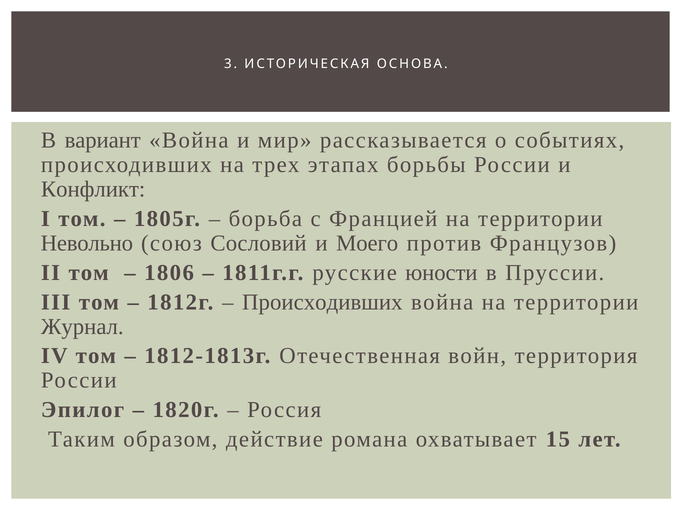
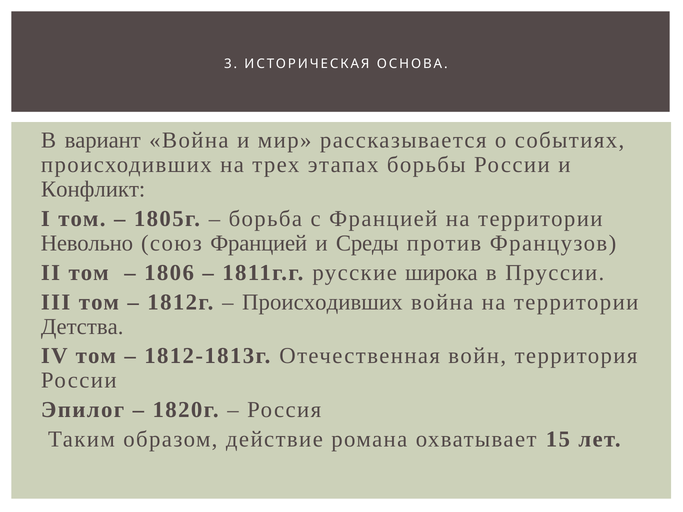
союз Сословий: Сословий -> Францией (259, 243)
Моего: Моего -> Среды (367, 243)
юности: юности -> широка (441, 273)
Журнал: Журнал -> Детства (82, 327)
